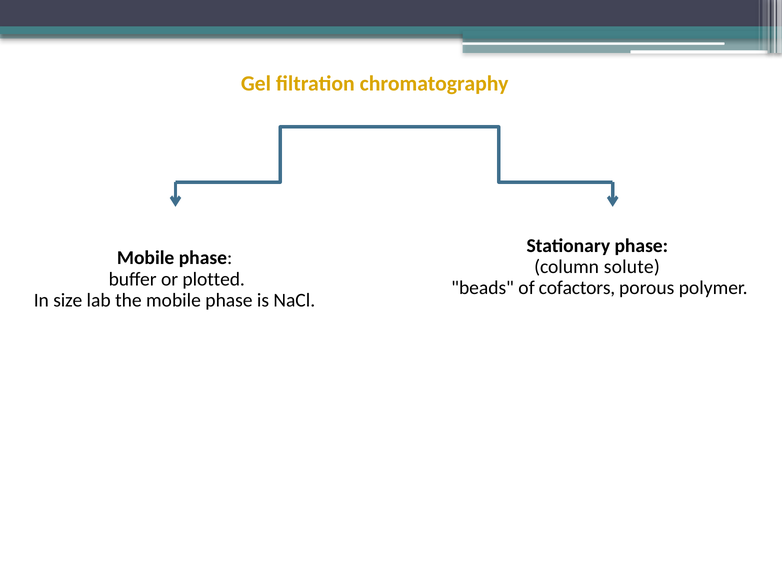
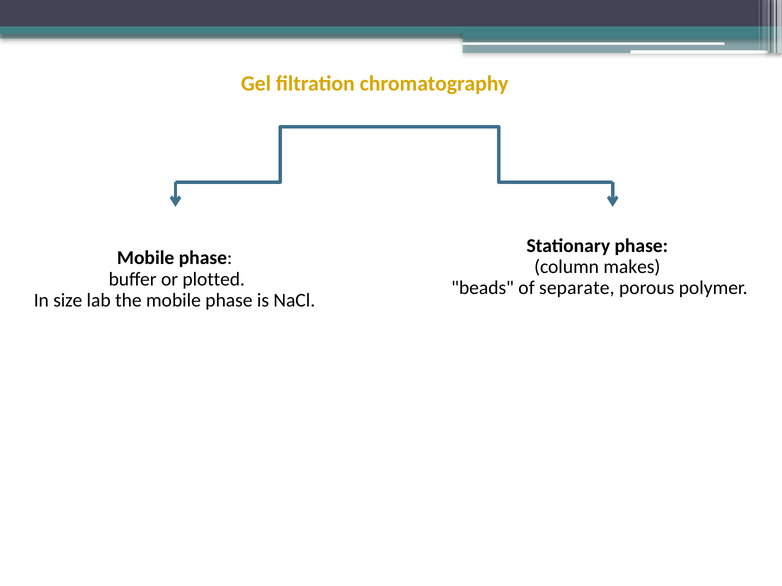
solute: solute -> makes (632, 267)
cofactors: cofactors -> separate (577, 288)
